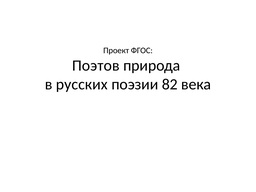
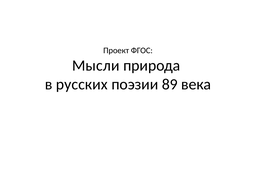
Поэтов: Поэтов -> Мысли (96, 66)
82: 82 -> 89 (170, 84)
